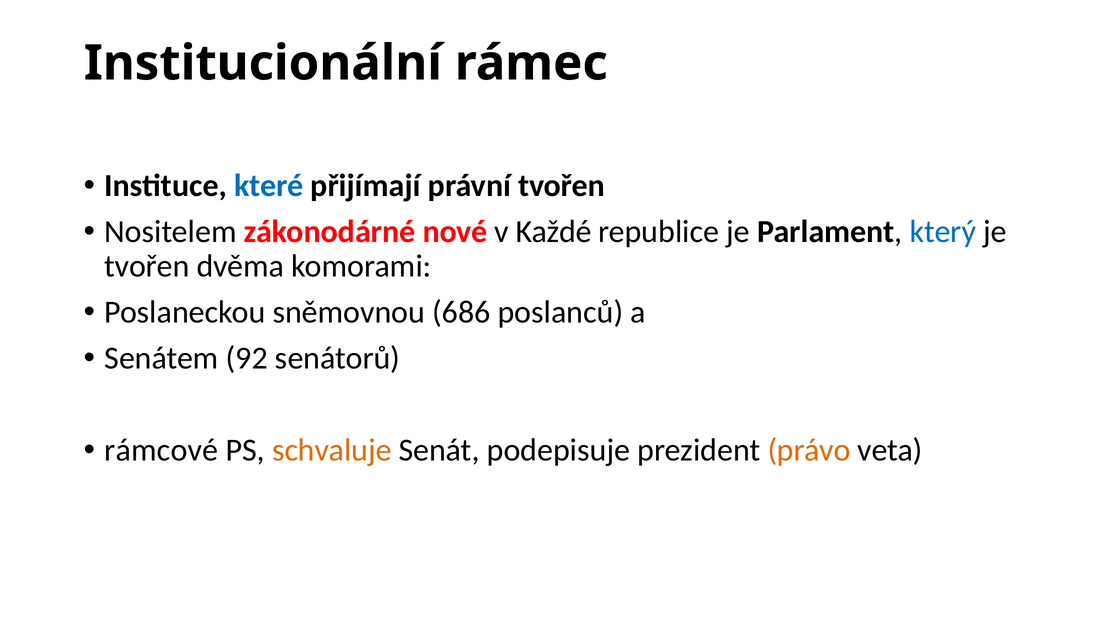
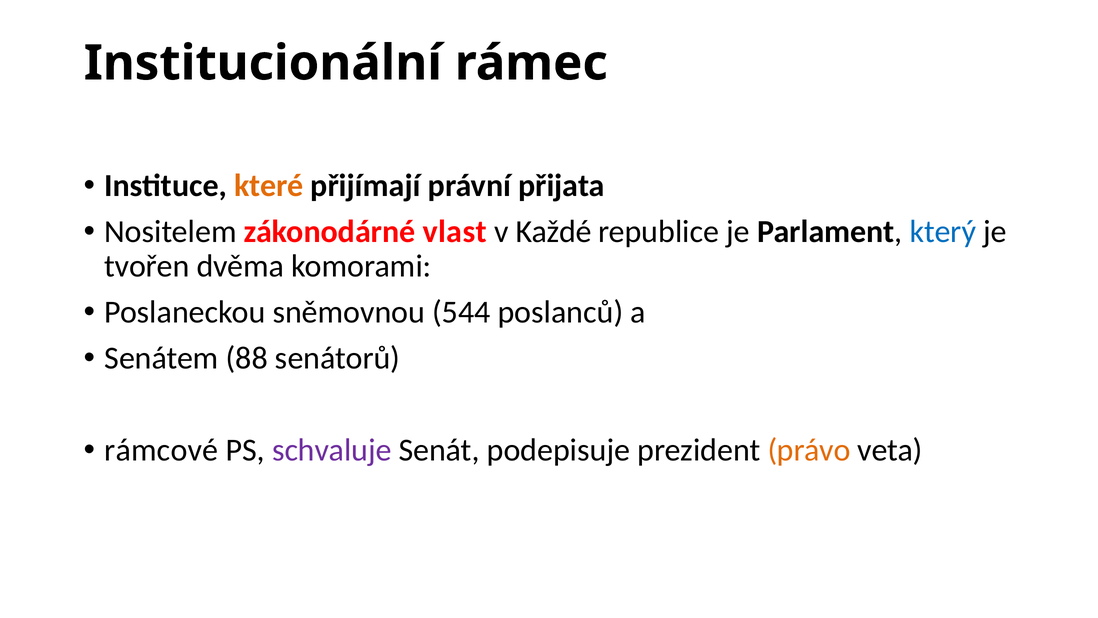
které colour: blue -> orange (269, 186)
právní tvořen: tvořen -> přijata (562, 186)
nové: nové -> vlast (455, 232)
686: 686 -> 544 (461, 312)
92: 92 -> 88 (247, 358)
schvaluje colour: orange -> purple (332, 450)
